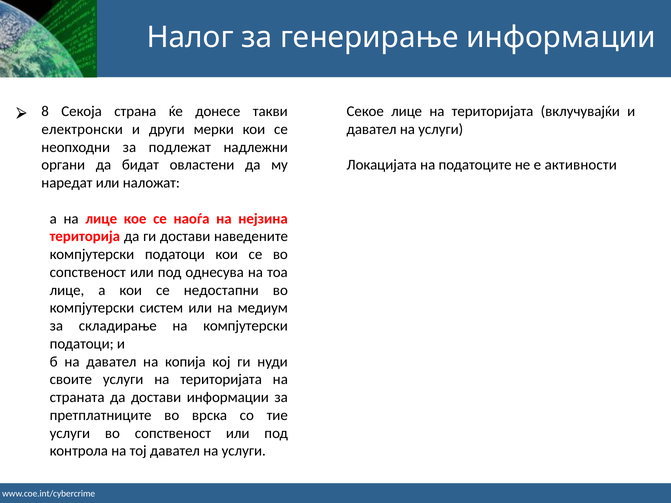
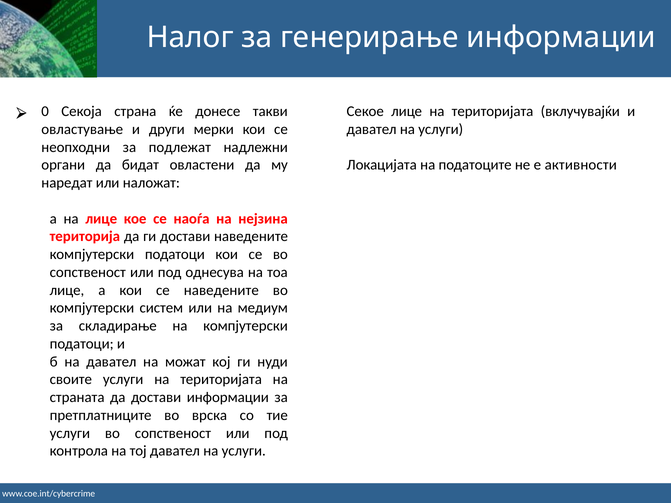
8: 8 -> 0 (45, 111)
електронски: електронски -> овластување (82, 129)
се недостапни: недостапни -> наведените (221, 290)
копија: копија -> можат (185, 362)
